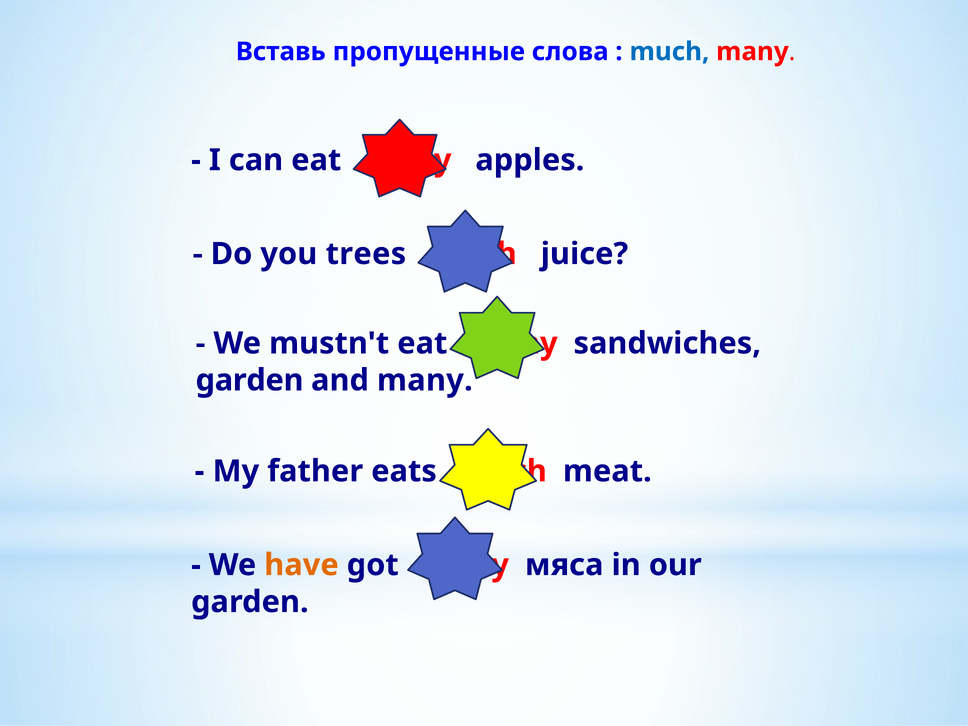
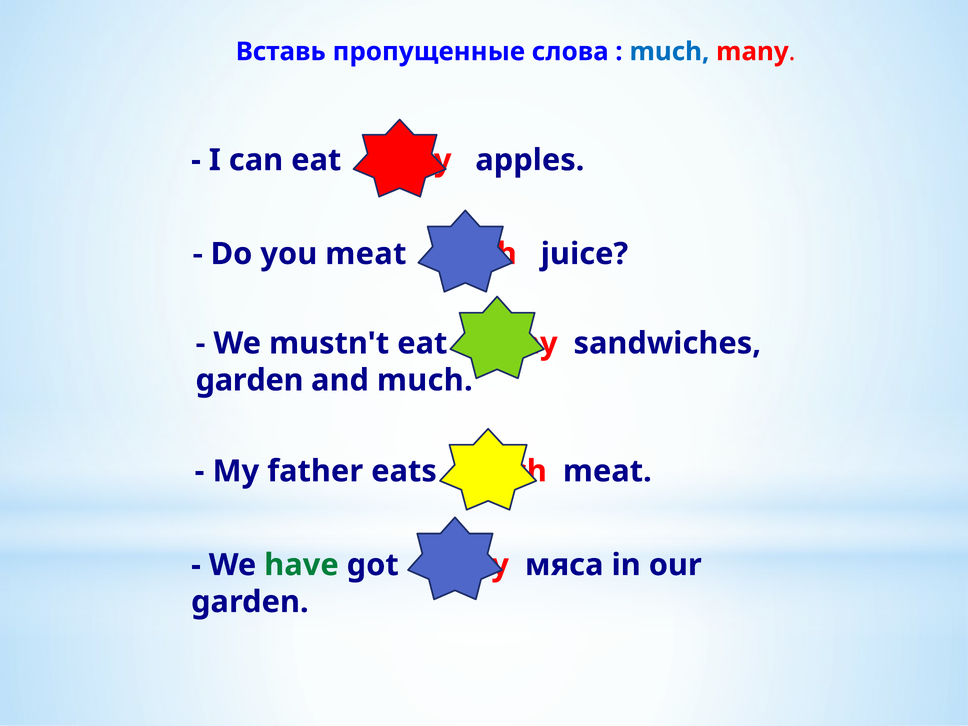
you trees: trees -> meat (366, 254)
and many: many -> much (425, 380)
have colour: orange -> green (301, 565)
